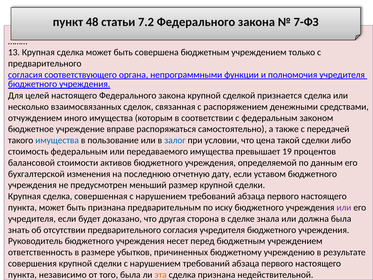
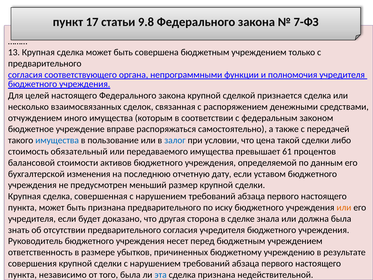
48: 48 -> 17 (92, 22)
7.2: 7.2 -> 9.8 (146, 22)
стоимость федеральным: федеральным -> обязательный (79, 151)
19: 19 -> 61 (287, 151)
признана предварительным: предварительным -> предварительного (164, 207)
или colour: purple -> orange (344, 207)
эта colour: orange -> blue (161, 274)
